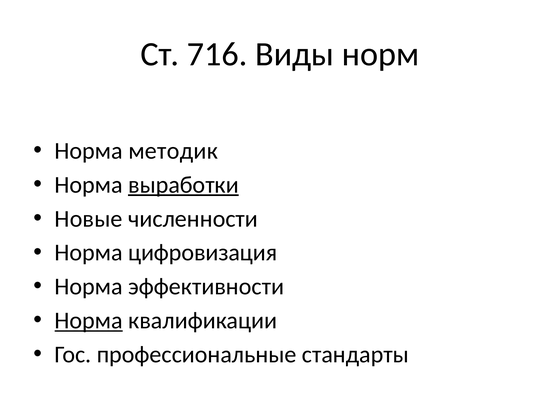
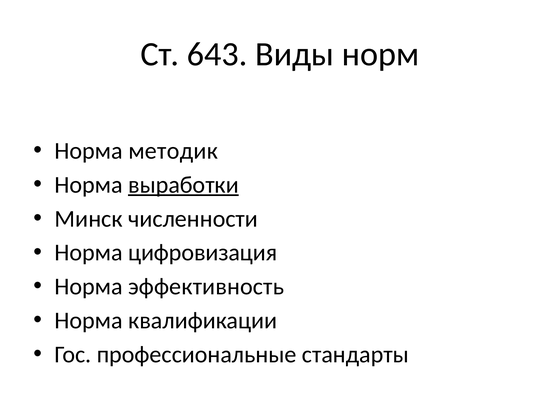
716: 716 -> 643 (217, 54)
Новые: Новые -> Минск (89, 219)
эффективности: эффективности -> эффективность (206, 287)
Норма underline: present -> none (89, 321)
